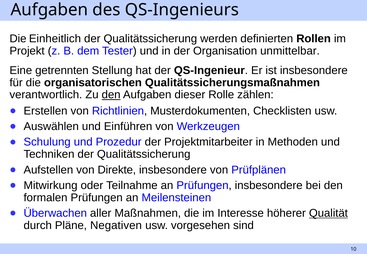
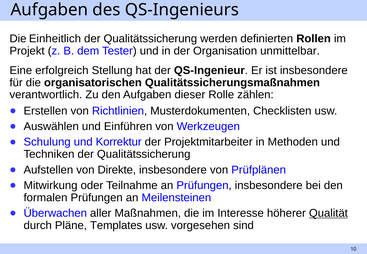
getrennten: getrennten -> erfolgreich (62, 70)
den underline: present -> none (111, 95)
Prozedur: Prozedur -> Korrektur (119, 142)
Negativen: Negativen -> Templates (116, 225)
